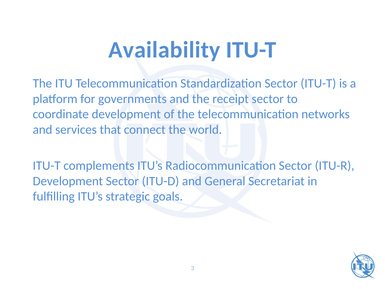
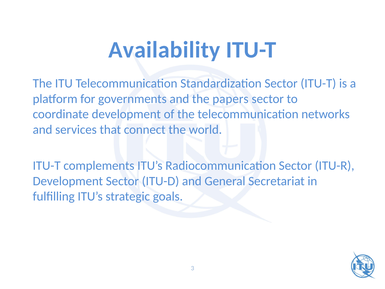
receipt: receipt -> papers (231, 99)
